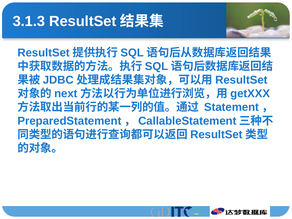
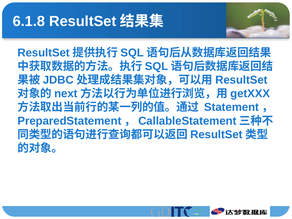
3.1.3: 3.1.3 -> 6.1.8 (29, 21)
